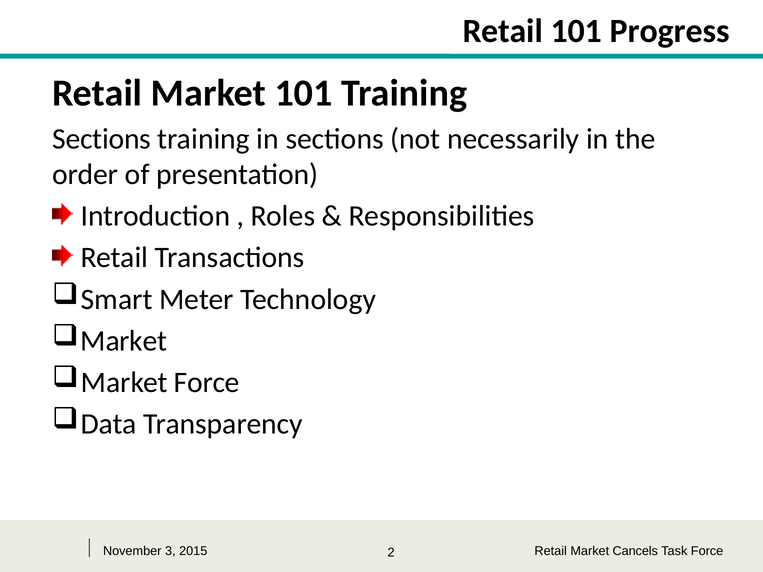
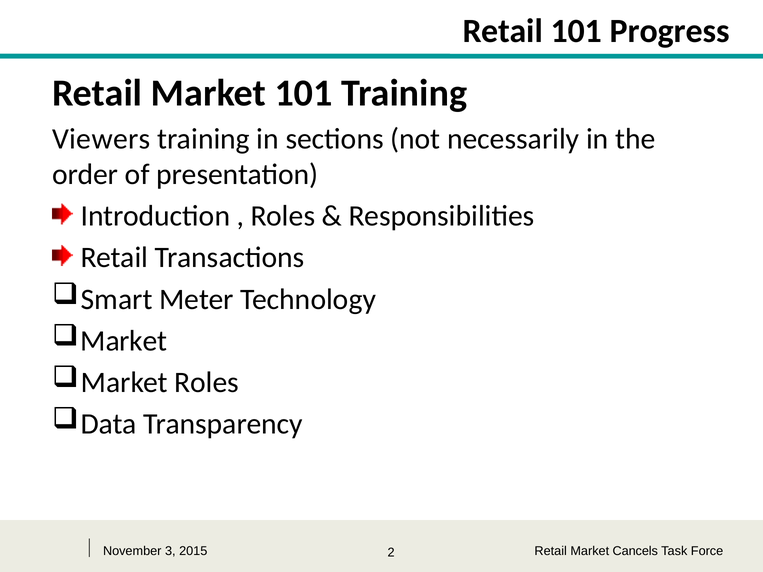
Sections: Sections -> Viewers (101, 139)
Market Force: Force -> Roles (207, 383)
